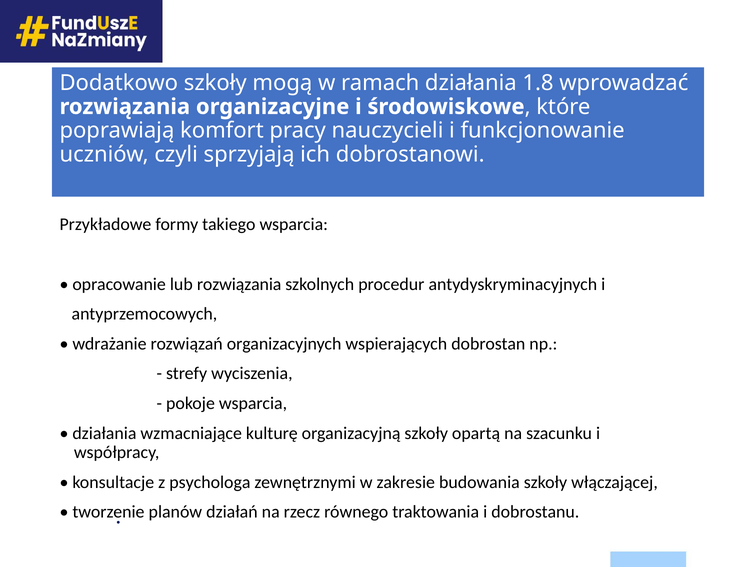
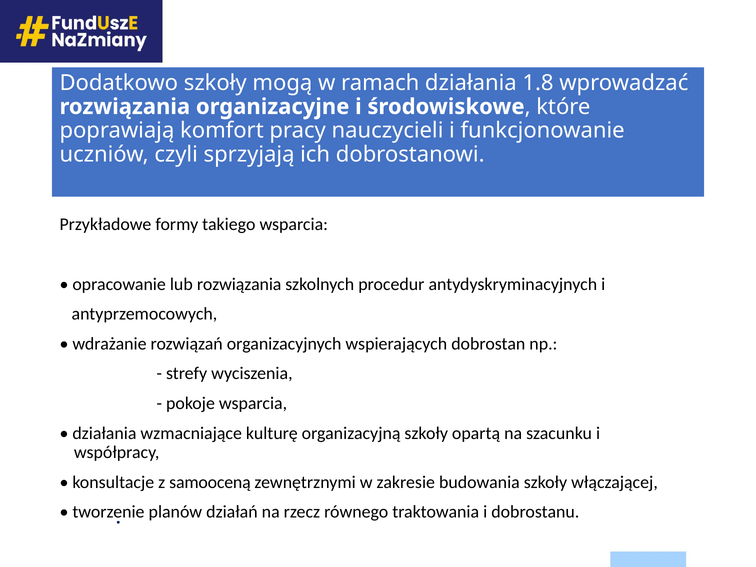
psychologa: psychologa -> samooceną (210, 482)
